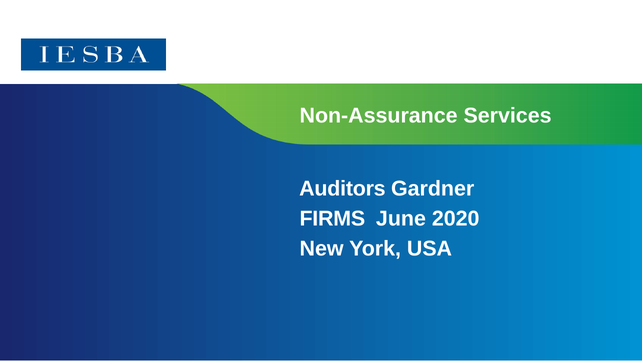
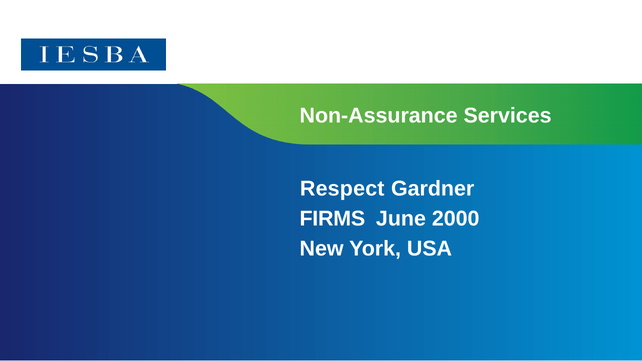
Auditors: Auditors -> Respect (342, 189)
2020: 2020 -> 2000 (456, 219)
